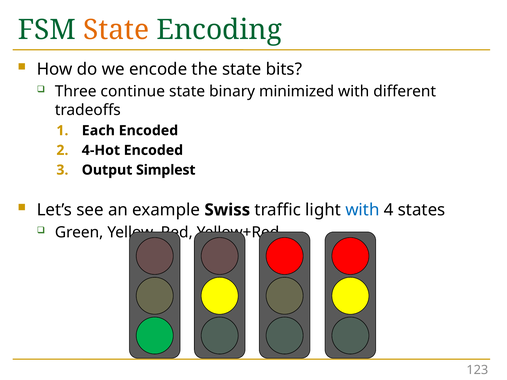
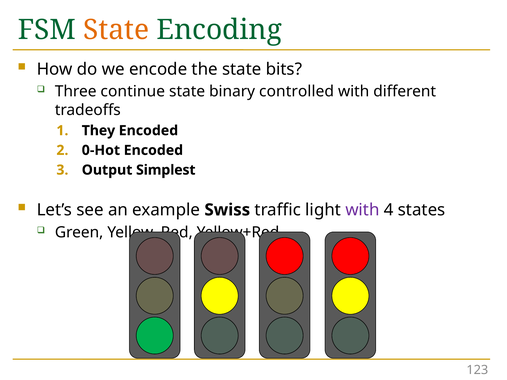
minimized: minimized -> controlled (297, 92)
Each: Each -> They (98, 131)
4-Hot: 4-Hot -> 0-Hot (101, 150)
with colour: blue -> purple (362, 210)
